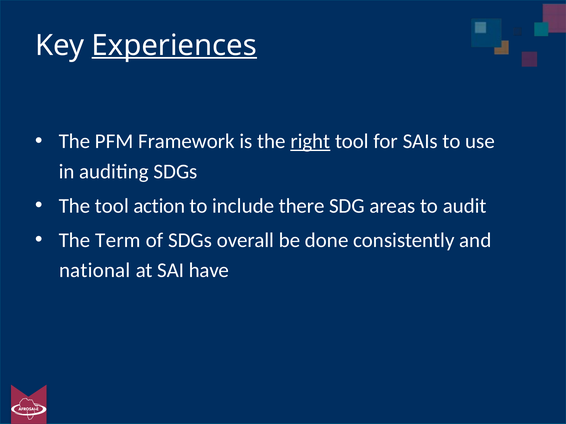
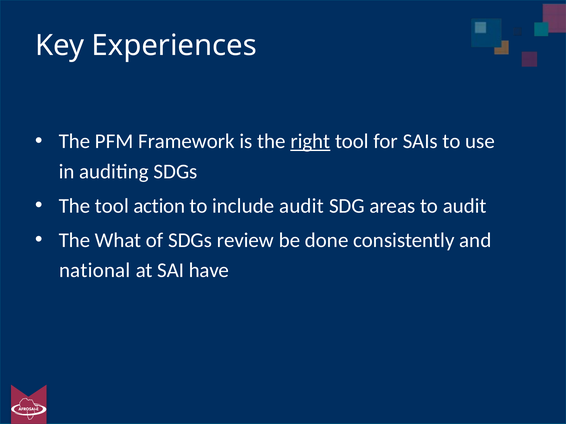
Experiences underline: present -> none (174, 45)
include there: there -> audit (301, 206)
Term: Term -> What (118, 241)
overall: overall -> review (245, 241)
